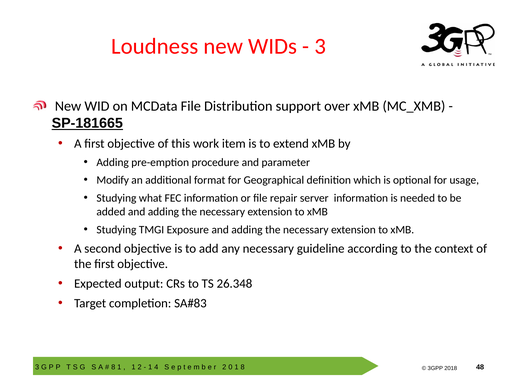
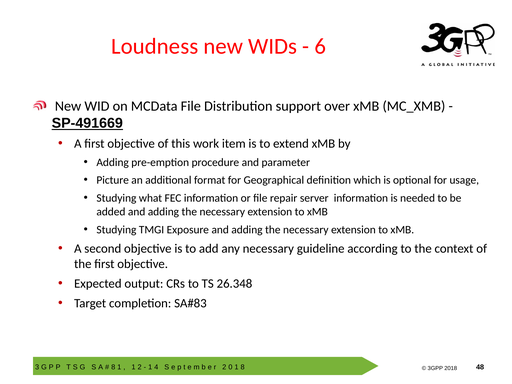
3: 3 -> 6 (320, 46)
SP-181665: SP-181665 -> SP-491669 (87, 123)
Modify: Modify -> Picture (113, 180)
